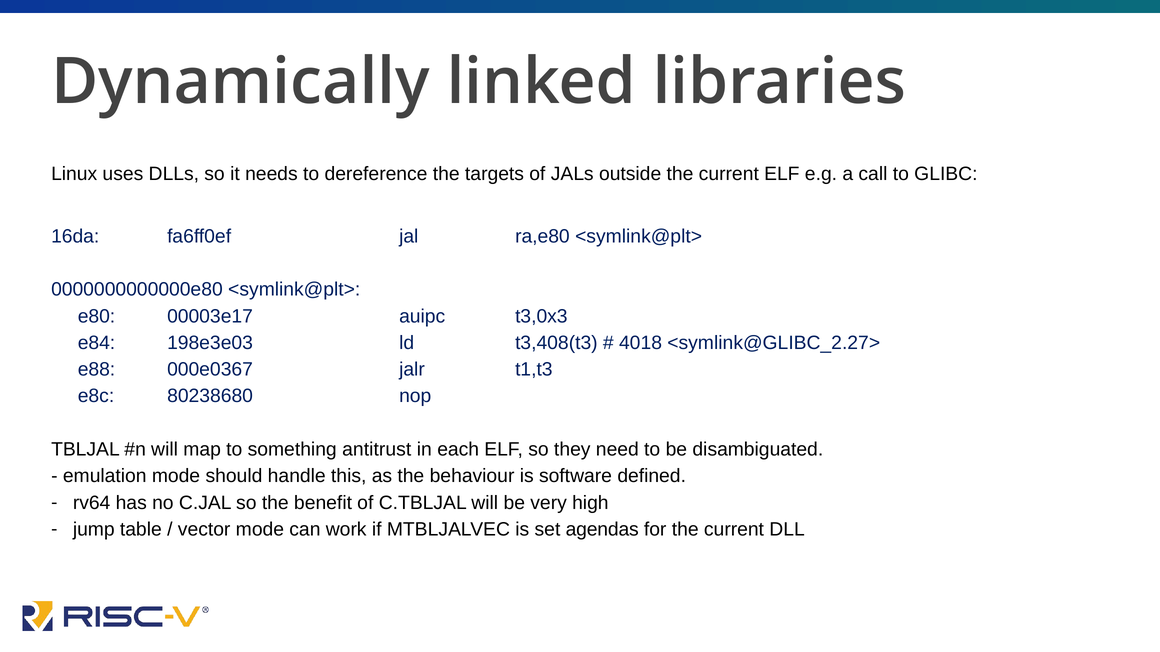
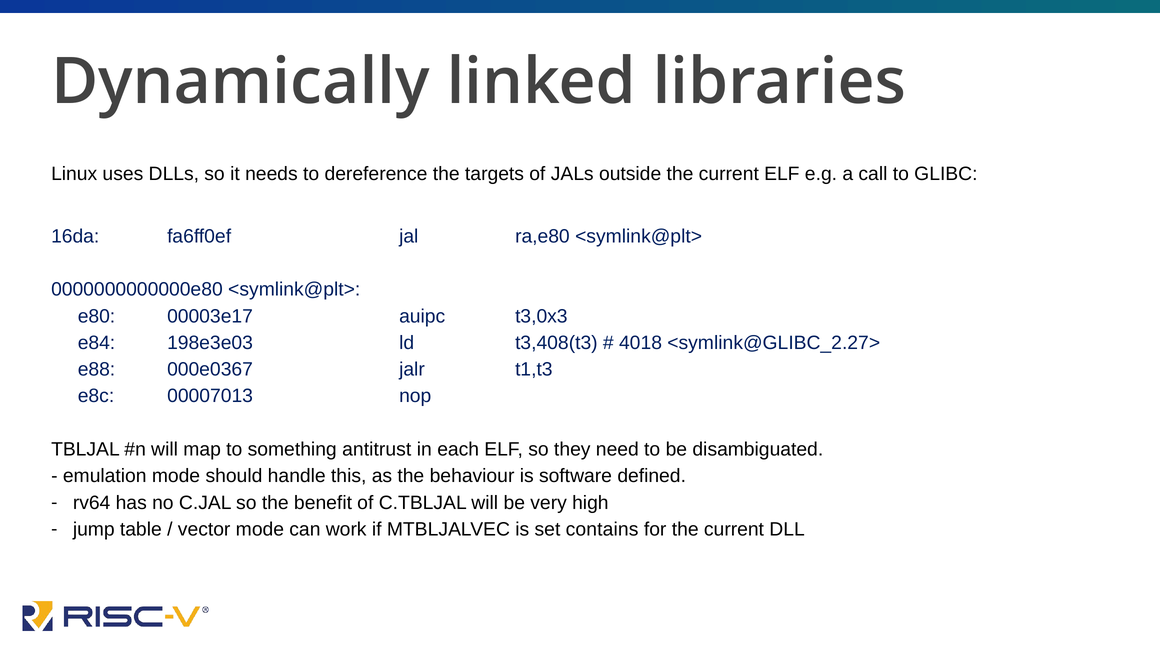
80238680: 80238680 -> 00007013 (210, 396)
agendas: agendas -> contains (602, 530)
